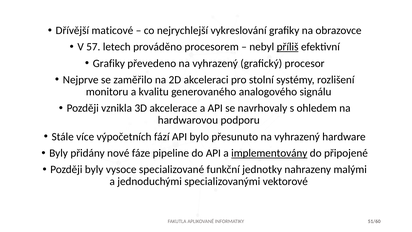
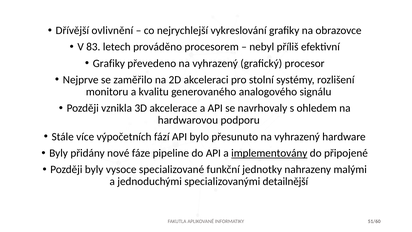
maticové: maticové -> ovlivnění (112, 31)
57: 57 -> 83 (93, 47)
příliš underline: present -> none (288, 47)
vektorové: vektorové -> detailnější (285, 181)
